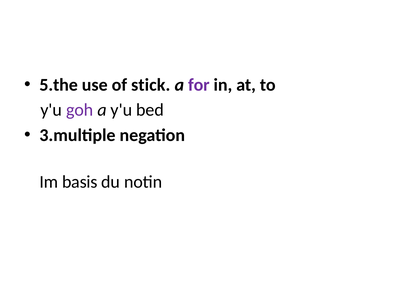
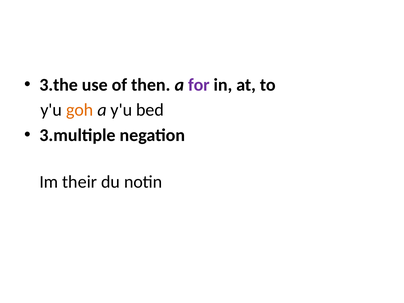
5.the: 5.the -> 3.the (59, 85)
stick: stick -> then (151, 85)
goh colour: purple -> orange (80, 110)
basis: basis -> their (80, 182)
